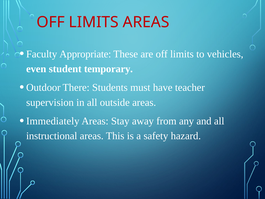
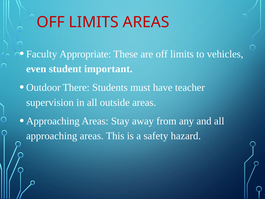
temporary: temporary -> important (108, 69)
Immediately: Immediately -> Approaching (53, 121)
instructional: instructional -> approaching (52, 136)
